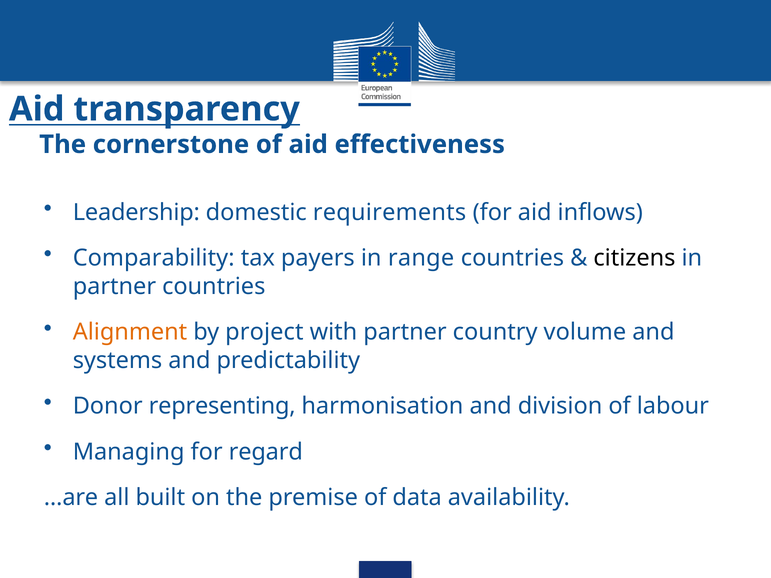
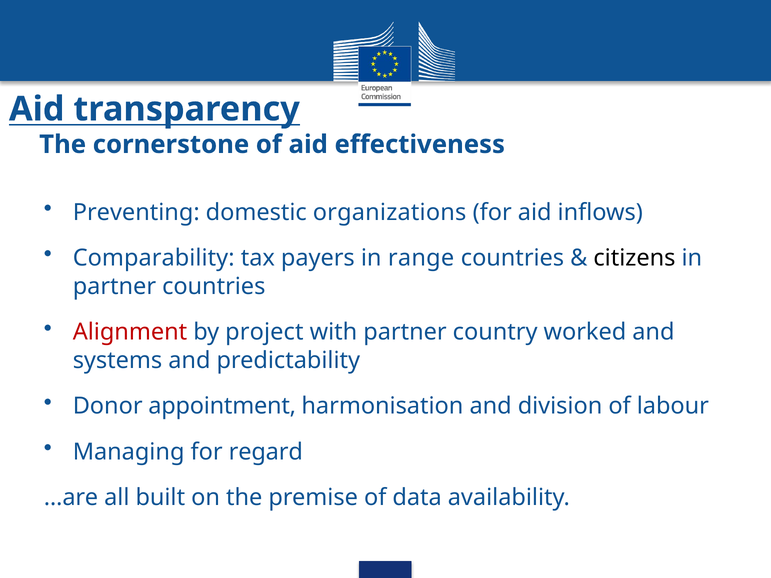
Leadership: Leadership -> Preventing (136, 212)
requirements: requirements -> organizations (390, 212)
Alignment colour: orange -> red (130, 332)
volume: volume -> worked (585, 332)
representing: representing -> appointment (222, 406)
